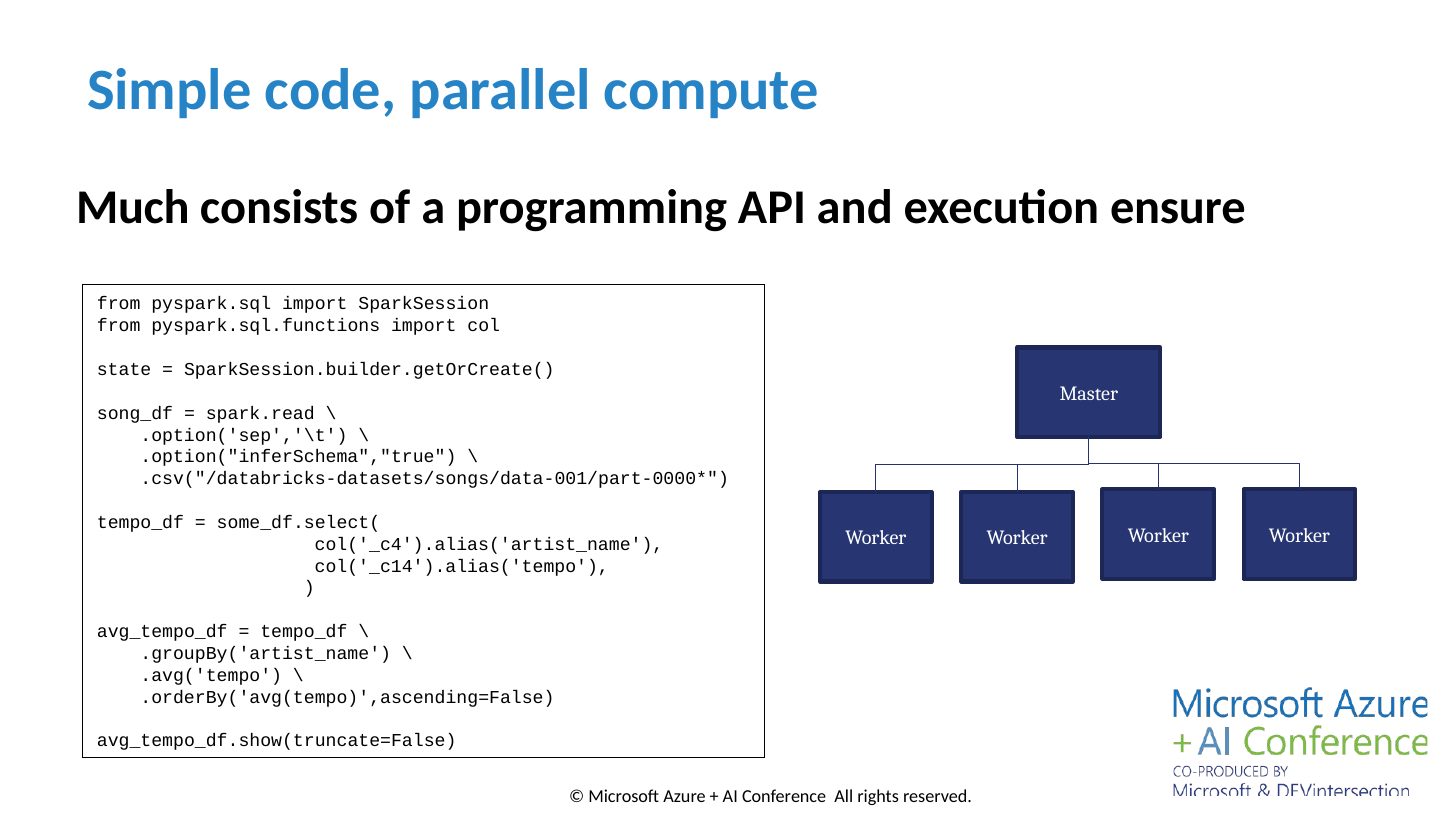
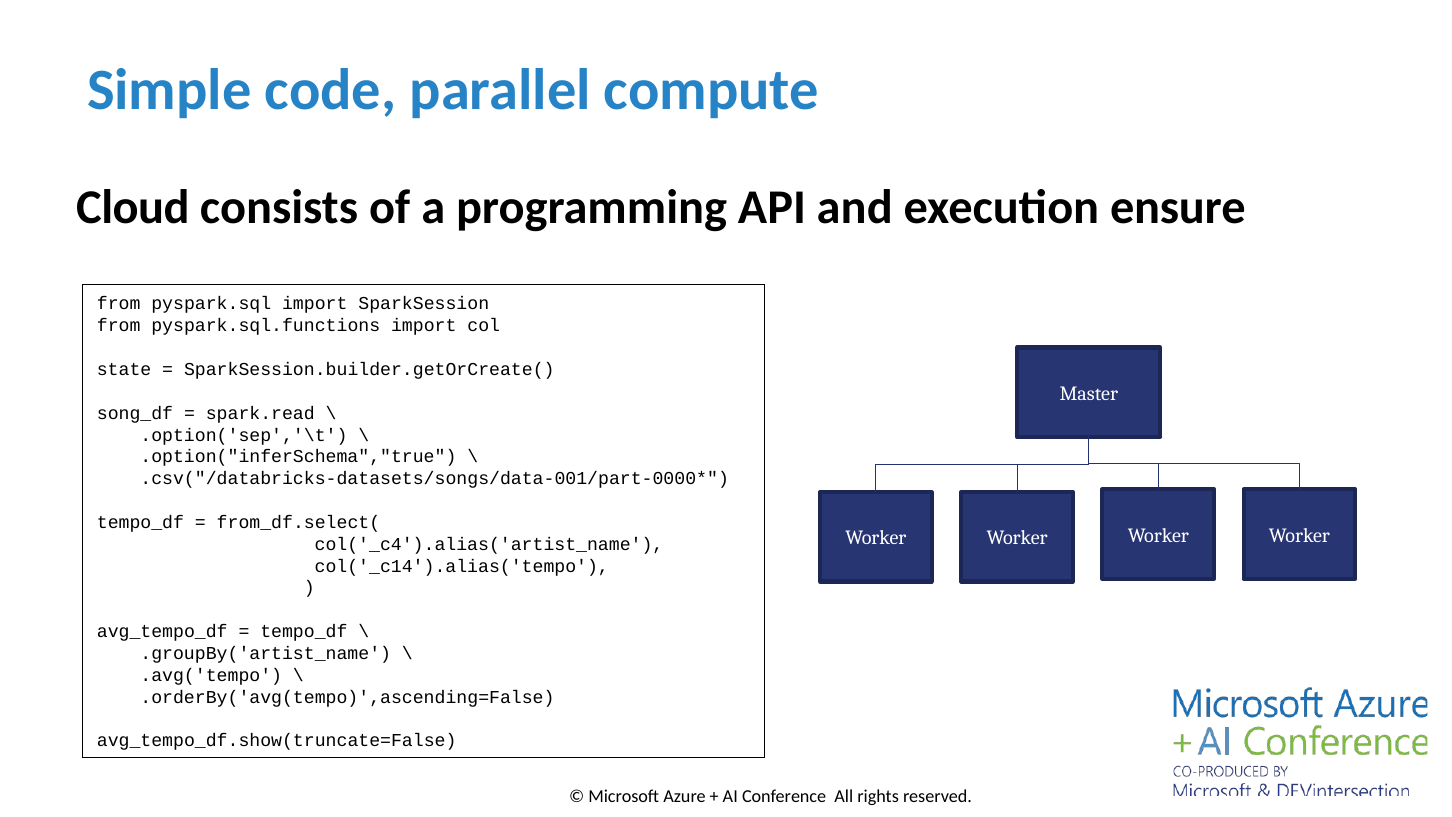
Much: Much -> Cloud (133, 207)
some_df.select(: some_df.select( -> from_df.select( (298, 522)
